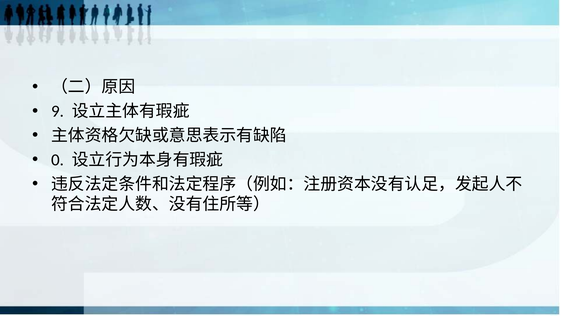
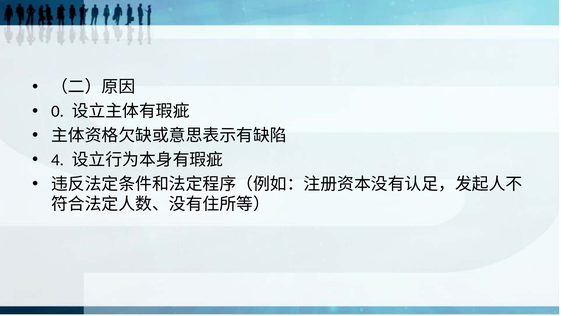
9: 9 -> 0 (57, 111)
0: 0 -> 4 (57, 160)
